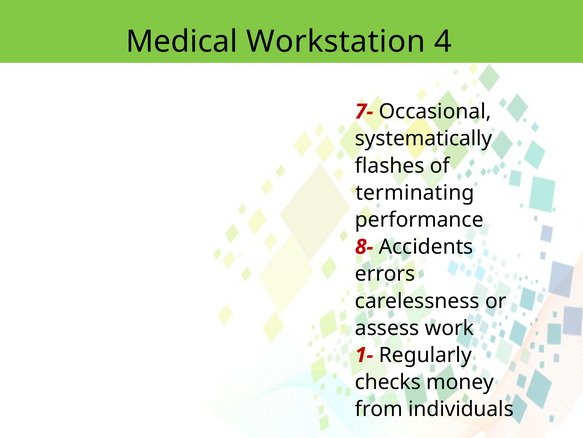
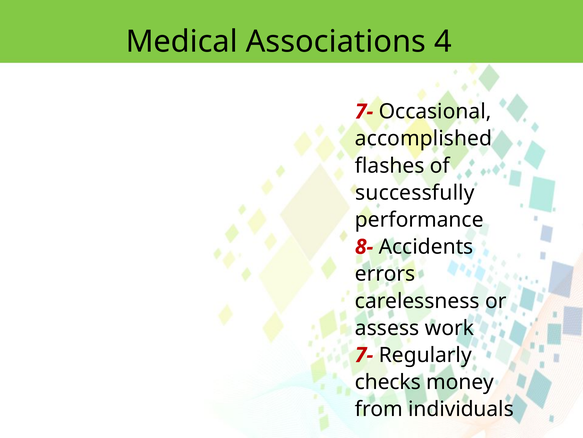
Workstation: Workstation -> Associations (336, 42)
systematically: systematically -> accomplished (424, 138)
terminating: terminating -> successfully (415, 192)
1-: 1- -> 7- (364, 355)
